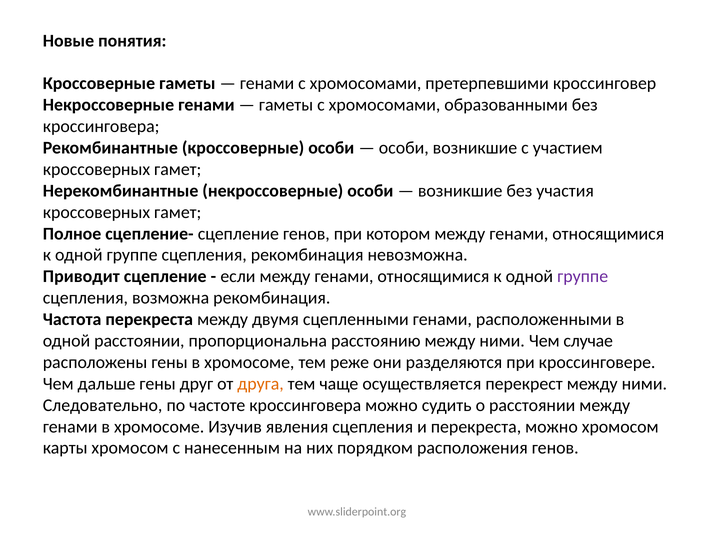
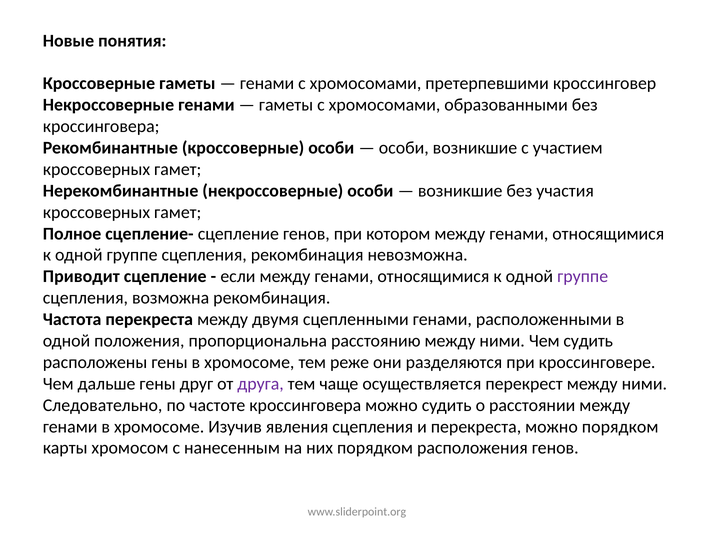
одной расстоянии: расстоянии -> положения (139, 341)
Чем случае: случае -> судить (588, 341)
друга colour: orange -> purple (261, 383)
можно хромосом: хромосом -> порядком (620, 426)
